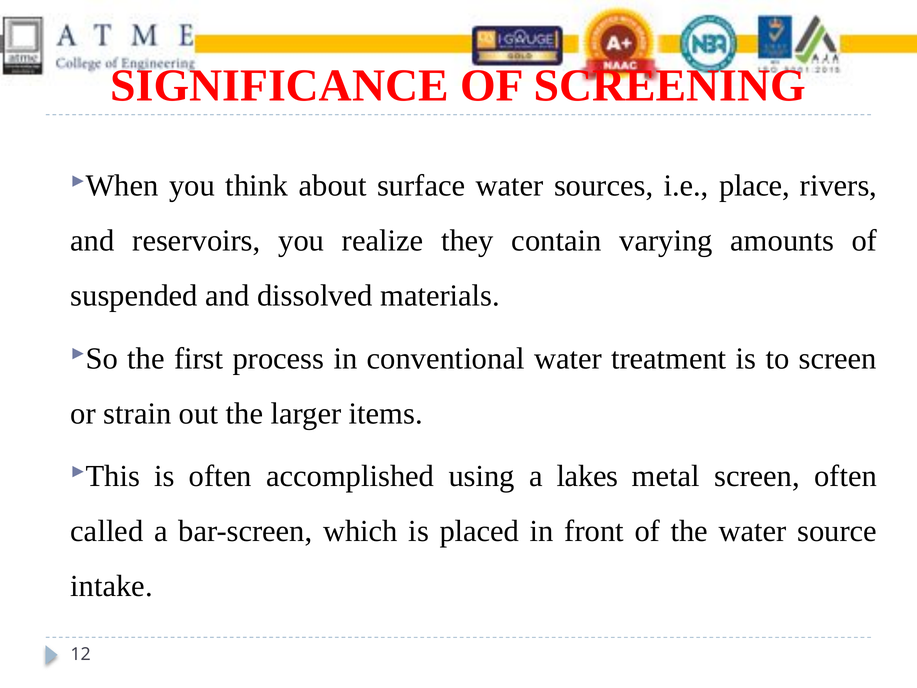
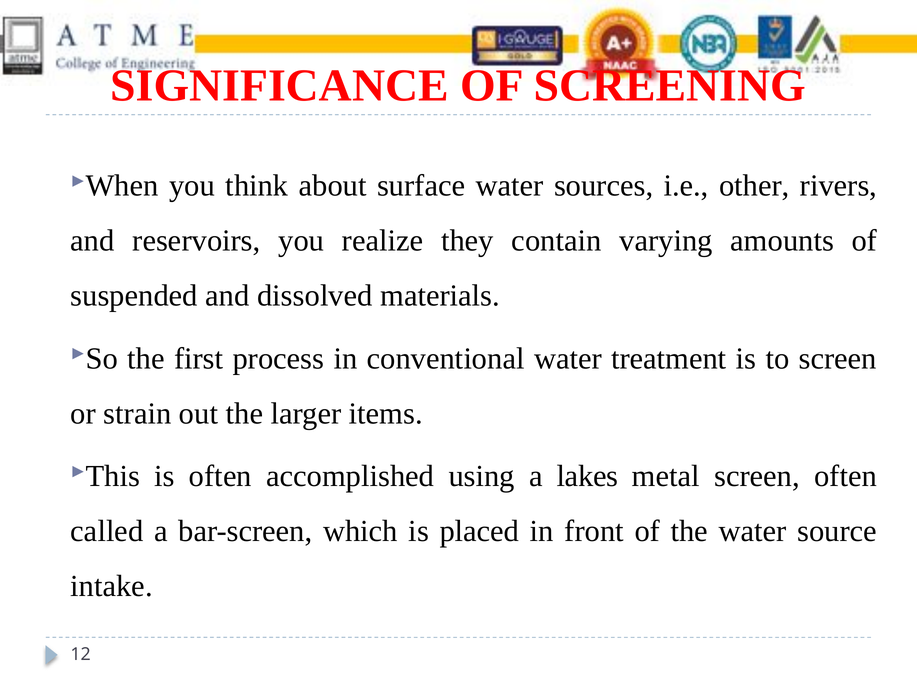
place: place -> other (754, 186)
